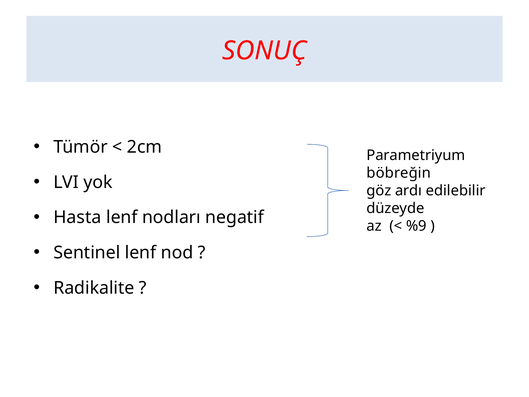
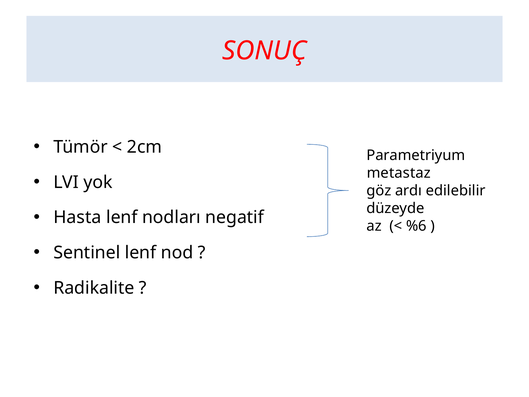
böbreğin: böbreğin -> metastaz (399, 173)
%9: %9 -> %6 (416, 226)
